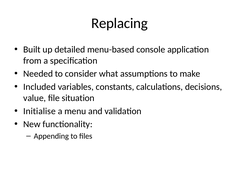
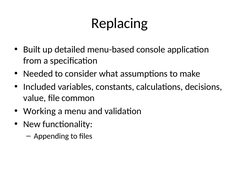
situation: situation -> common (78, 98)
Initialise: Initialise -> Working (40, 111)
